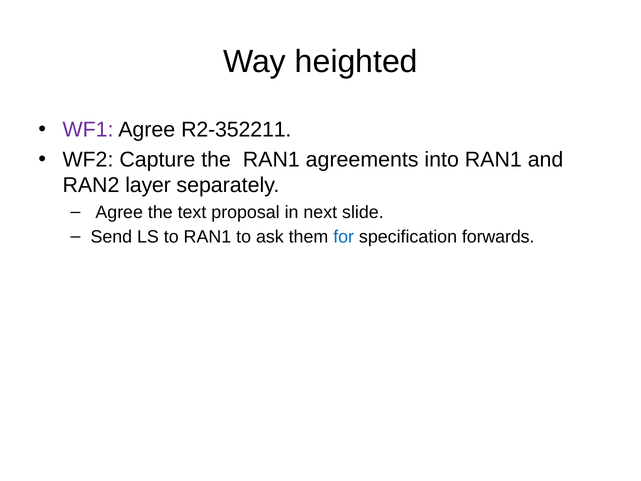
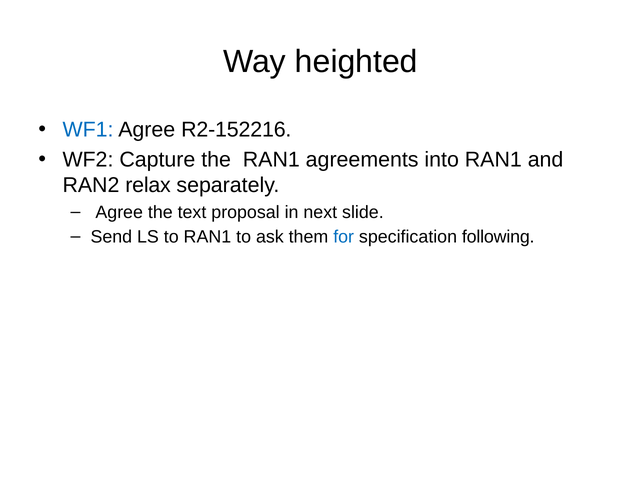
WF1 colour: purple -> blue (88, 130)
R2-352211: R2-352211 -> R2-152216 (236, 130)
layer: layer -> relax (148, 185)
forwards: forwards -> following (498, 237)
